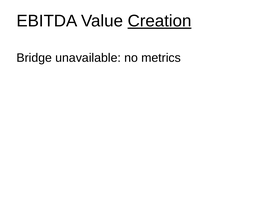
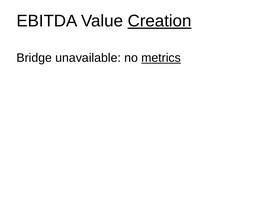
metrics underline: none -> present (161, 58)
